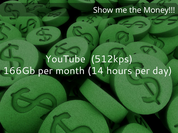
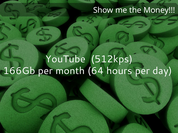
14: 14 -> 64 (96, 71)
